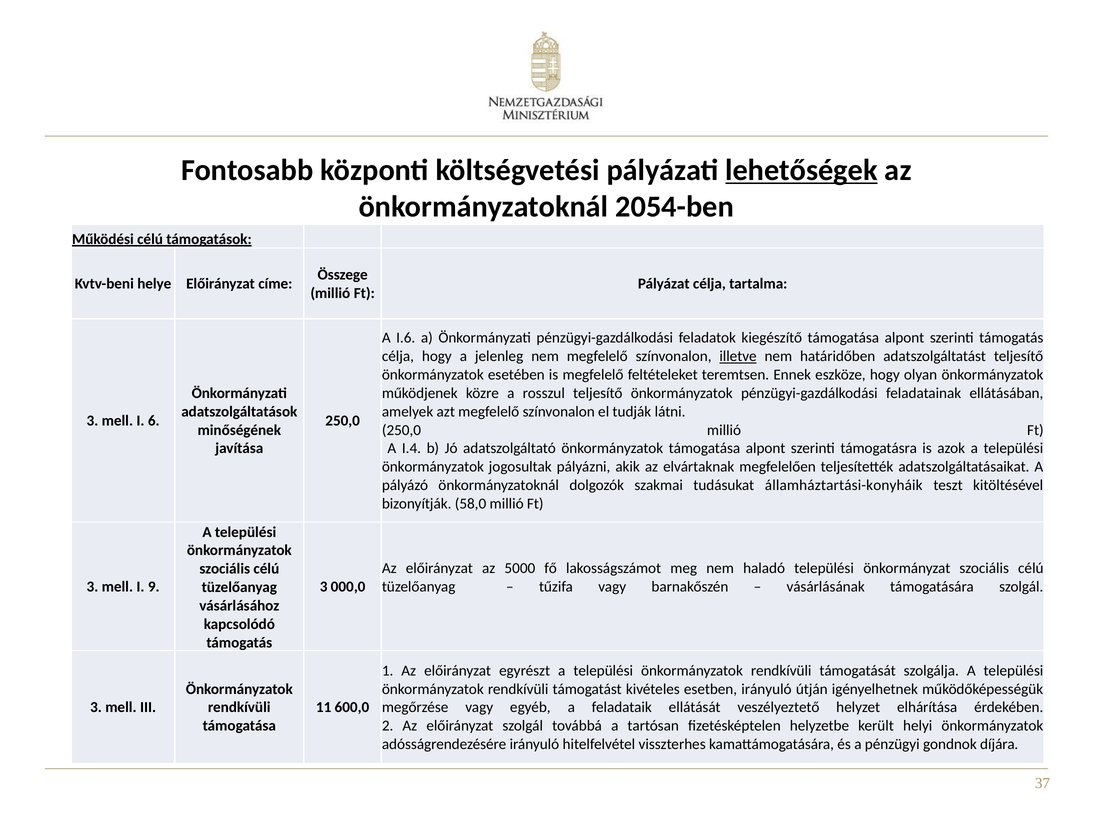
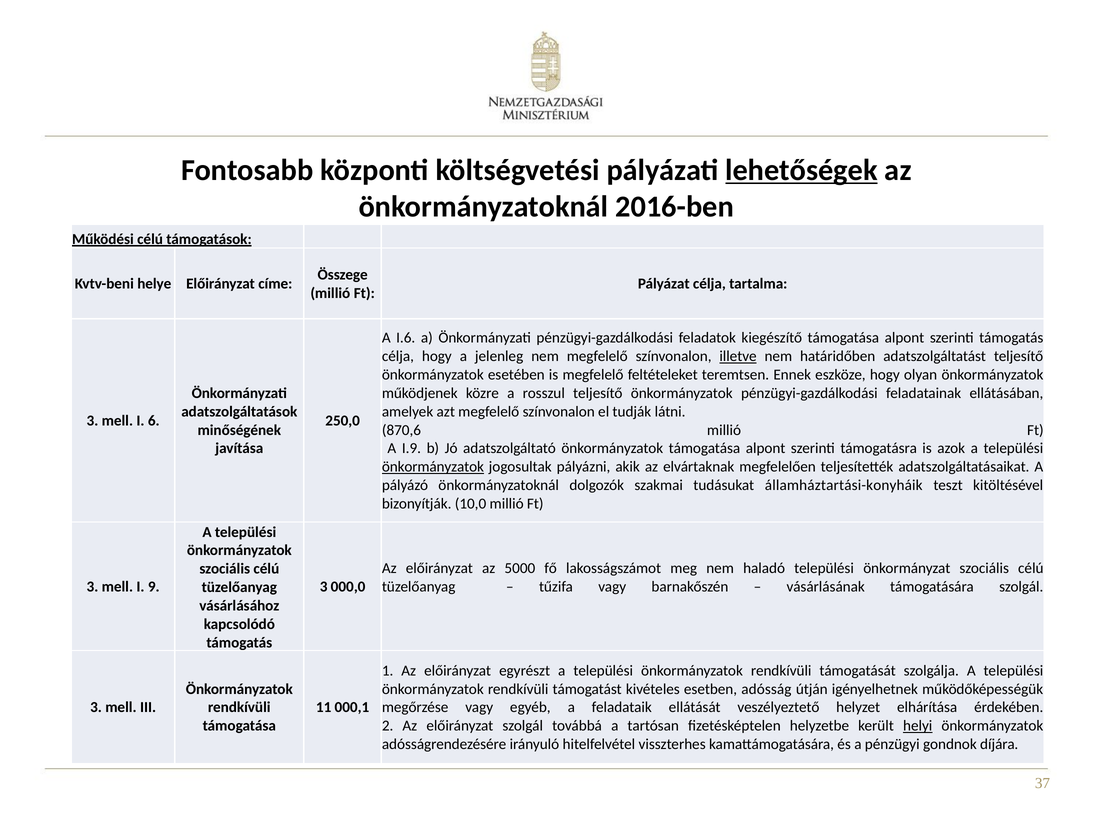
2054-ben: 2054-ben -> 2016-ben (675, 207)
250,0: 250,0 -> 870,6 (401, 430)
I.4: I.4 -> I.9 (411, 448)
önkormányzatok underline: none -> present (433, 467)
58,0: 58,0 -> 10,0 (470, 504)
esetben irányuló: irányuló -> adósság (766, 689)
600,0: 600,0 -> 000,1 (352, 707)
helyi underline: none -> present (918, 726)
